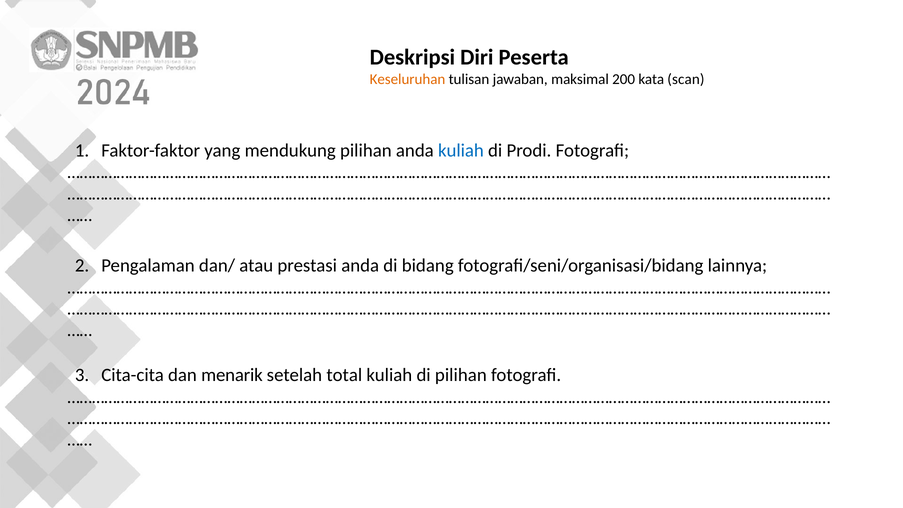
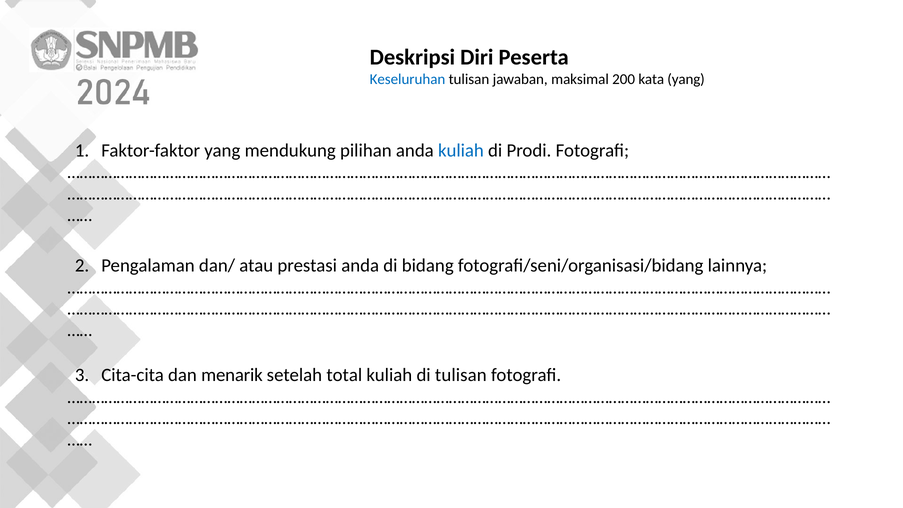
Keseluruhan colour: orange -> blue (407, 79)
kata scan: scan -> yang (686, 79)
di pilihan: pilihan -> tulisan (461, 375)
